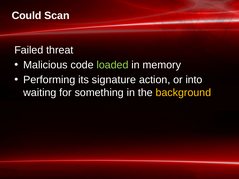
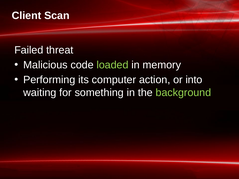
Could: Could -> Client (26, 16)
signature: signature -> computer (114, 80)
background colour: yellow -> light green (183, 93)
